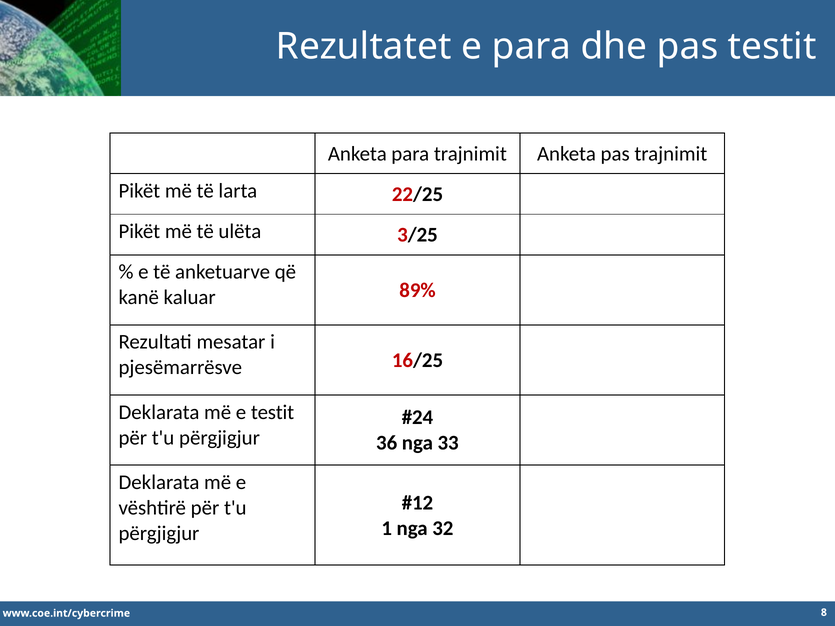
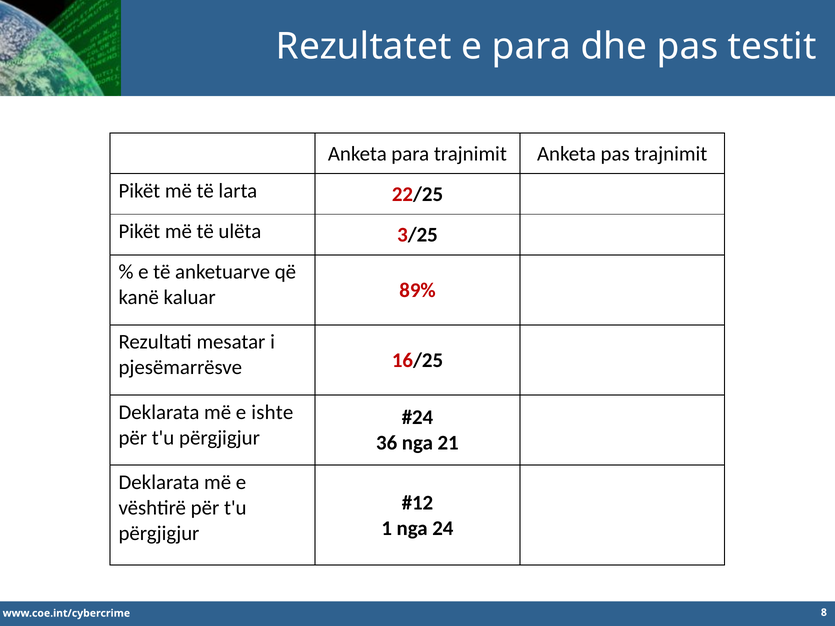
e testit: testit -> ishte (272, 412)
33: 33 -> 21 (448, 443)
32: 32 -> 24 (443, 528)
